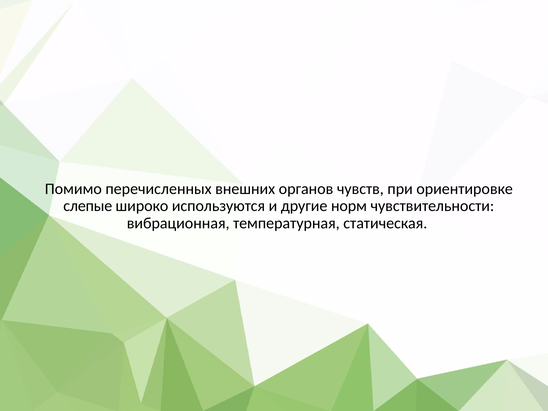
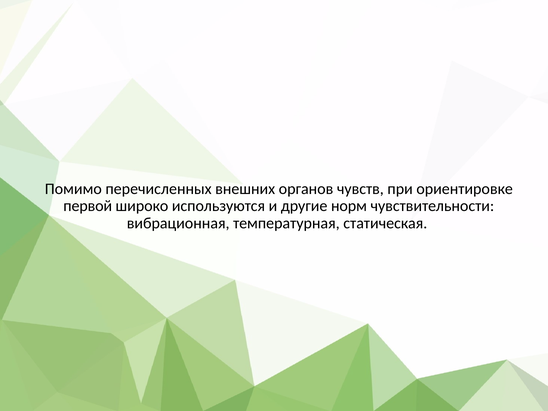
слепые: слепые -> первой (88, 206)
